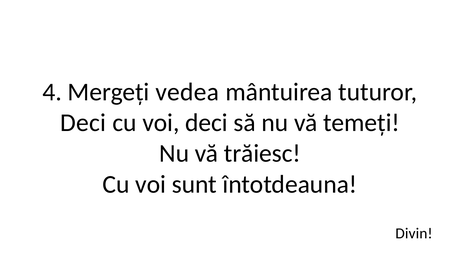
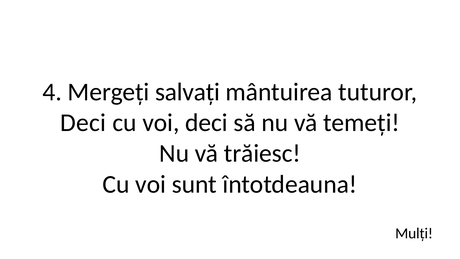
vedea: vedea -> salvați (188, 92)
Divin: Divin -> Mulți (414, 233)
